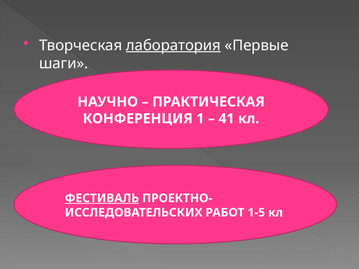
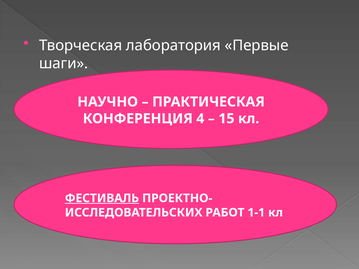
лаборатория underline: present -> none (173, 45)
1: 1 -> 4 (200, 119)
41: 41 -> 15 (226, 119)
1-5: 1-5 -> 1-1 (256, 213)
